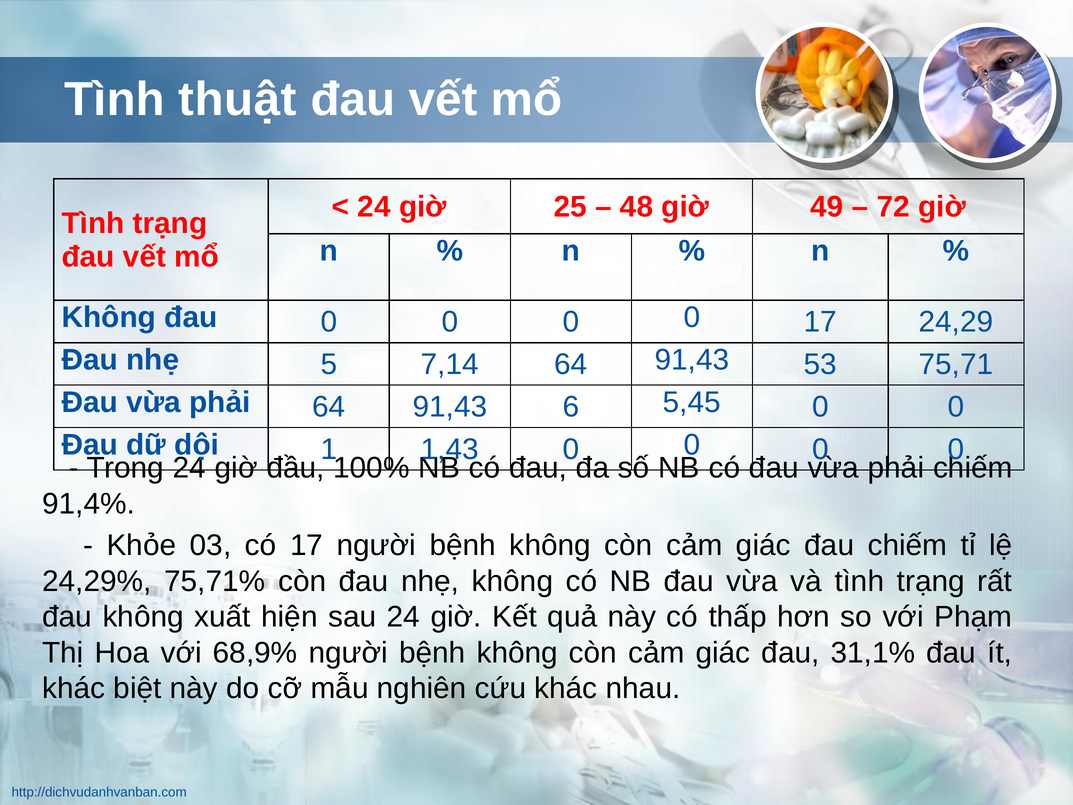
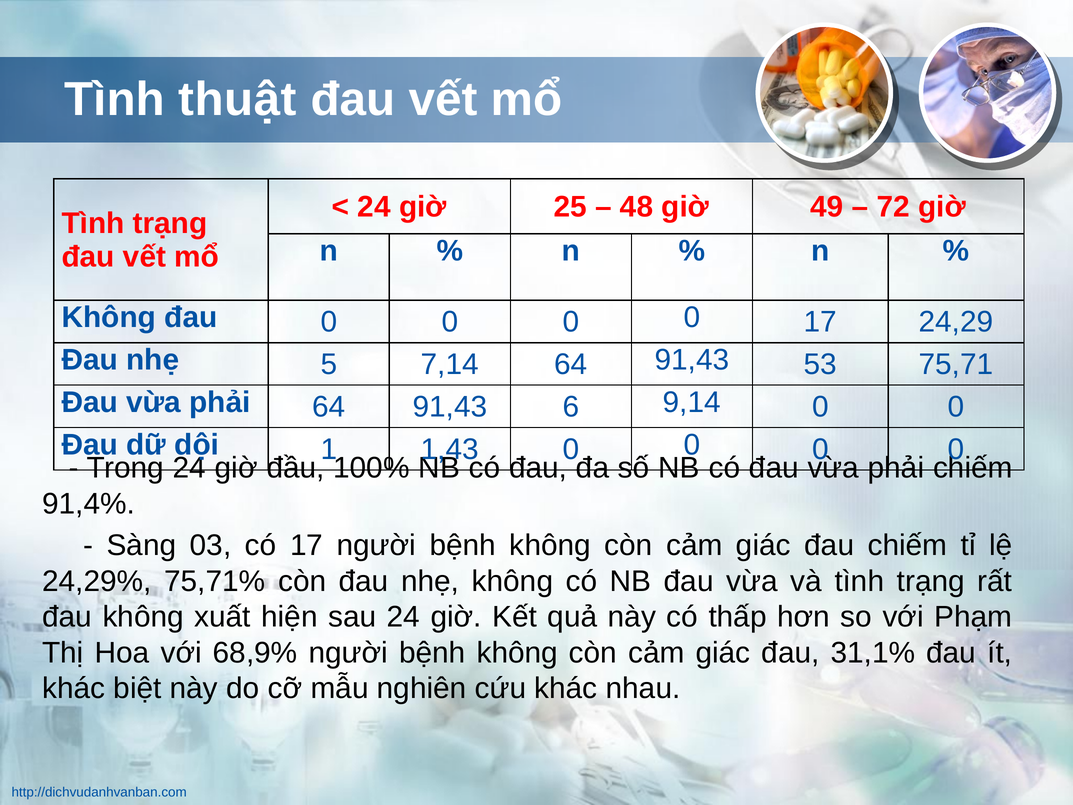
5,45: 5,45 -> 9,14 (692, 402)
Khỏe: Khỏe -> Sàng (141, 545)
